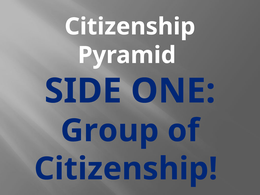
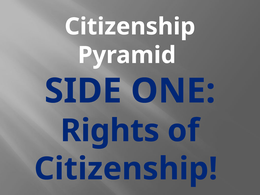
Group: Group -> Rights (110, 131)
